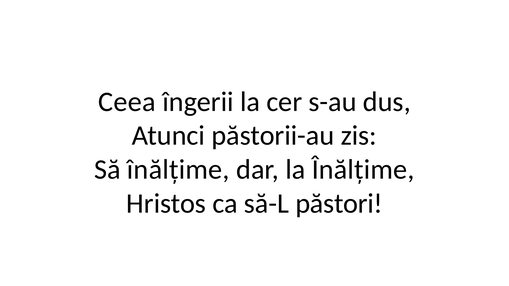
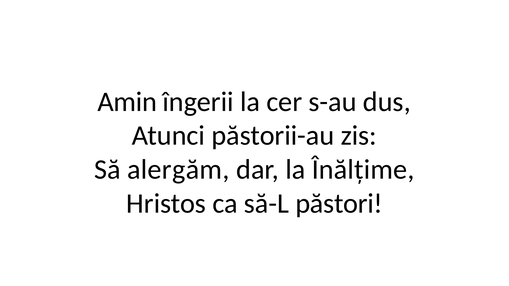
Ceea: Ceea -> Amin (127, 102)
Să înălțime: înălțime -> alergăm (178, 170)
